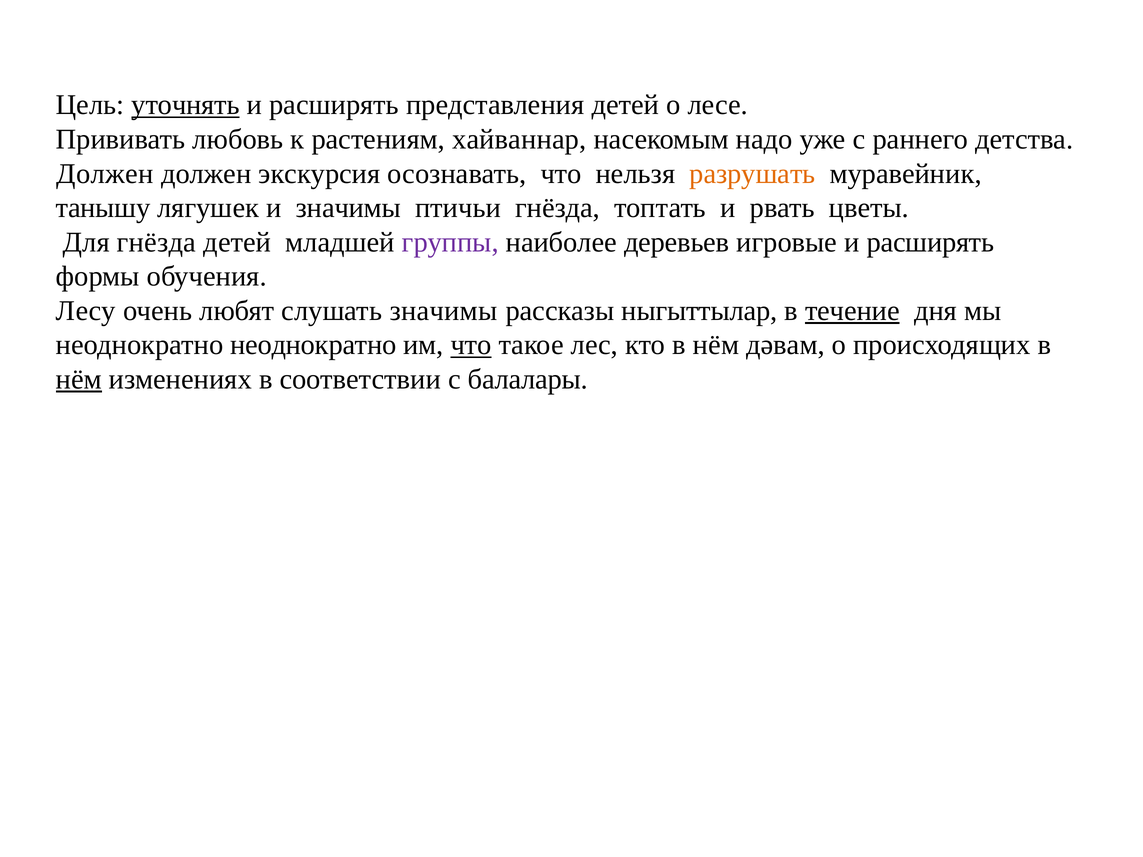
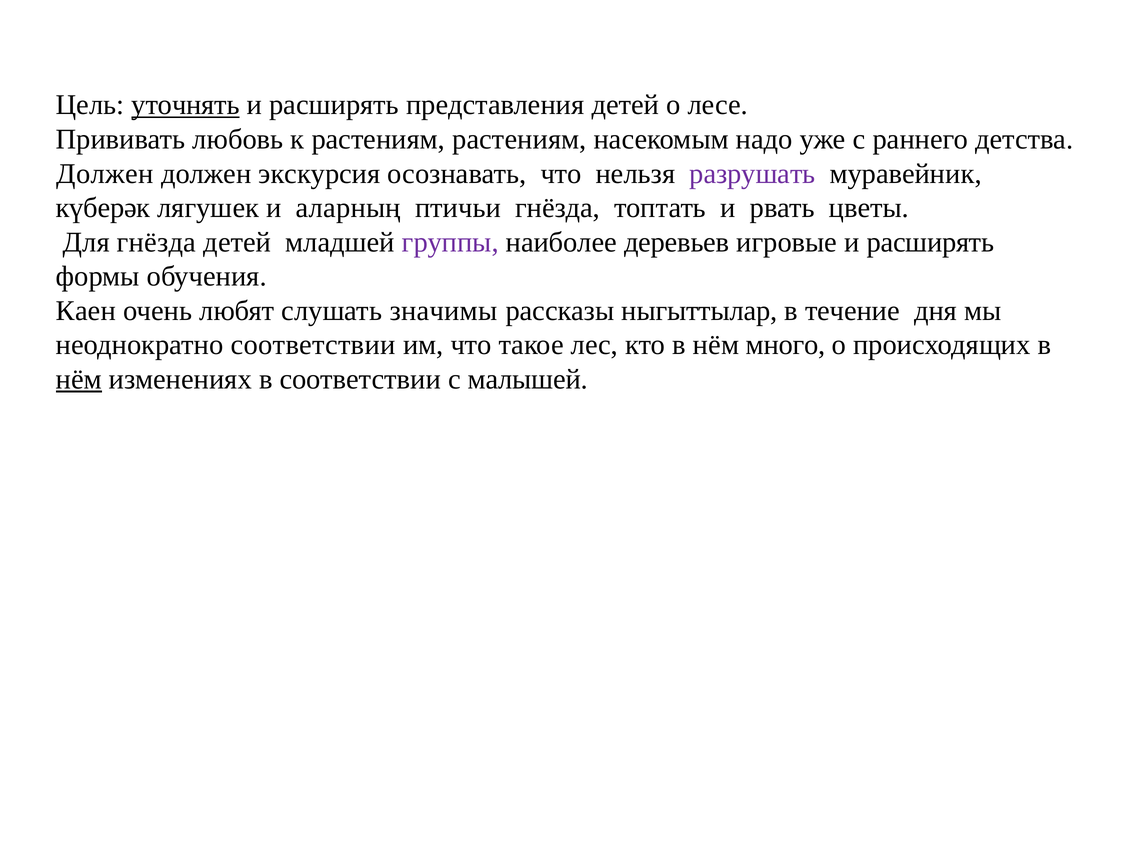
растениям хайваннар: хайваннар -> растениям (519, 139)
разрушать colour: orange -> purple (752, 174)
танышу: танышу -> күберәк (103, 208)
и значимы: значимы -> аларның (348, 208)
Лесу: Лесу -> Каен (86, 311)
течение underline: present -> none (852, 311)
неоднократно неоднократно: неоднократно -> соответствии (313, 345)
что underline: present -> none (471, 345)
дәвам: дәвам -> много (786, 345)
балалары: балалары -> малышей (528, 379)
